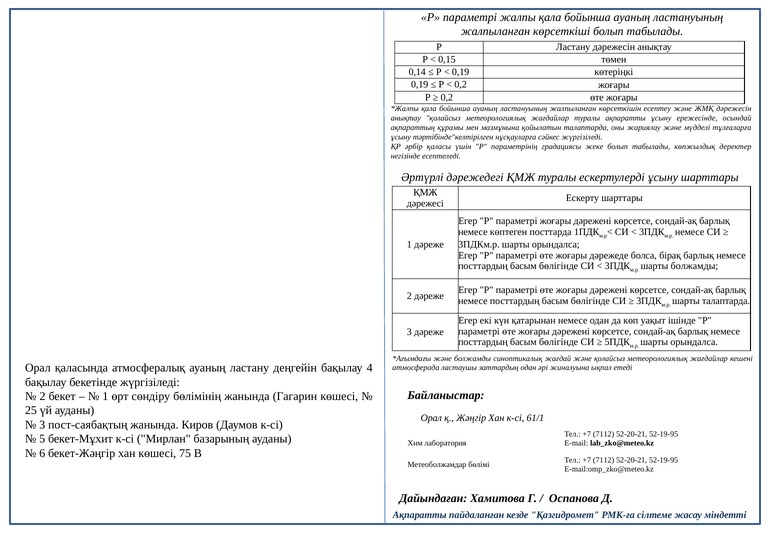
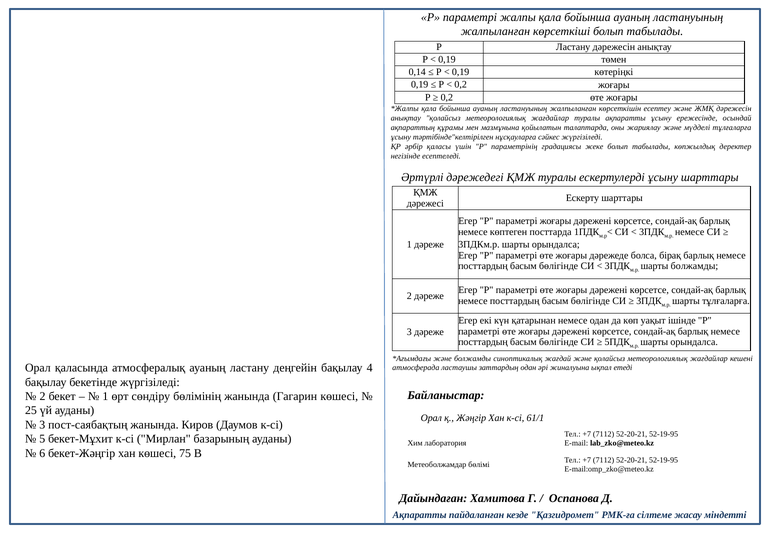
0,15: 0,15 -> 0,19 (447, 59)
шарты талаптарда: талаптарда -> тұлғаларға (726, 301)
